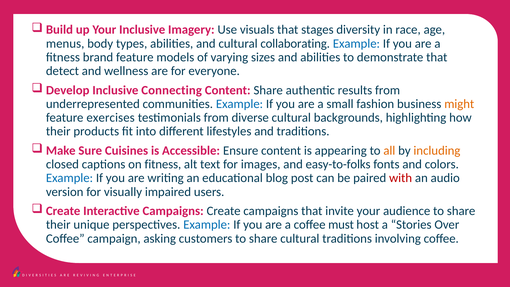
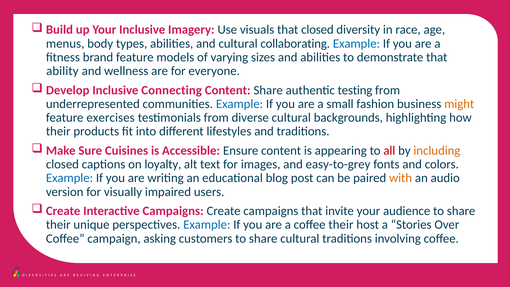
that stages: stages -> closed (317, 30)
detect: detect -> ability (62, 71)
results: results -> testing (355, 90)
all colour: orange -> red (389, 150)
on fitness: fitness -> loyalty (163, 164)
easy-to-folks: easy-to-folks -> easy-to-grey (338, 164)
with colour: red -> orange (401, 178)
coffee must: must -> their (341, 225)
